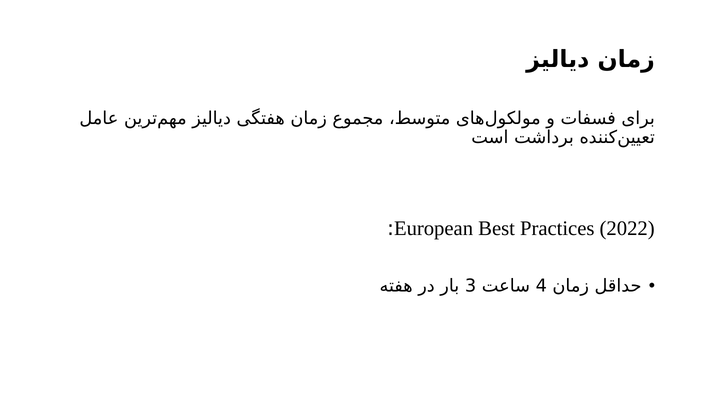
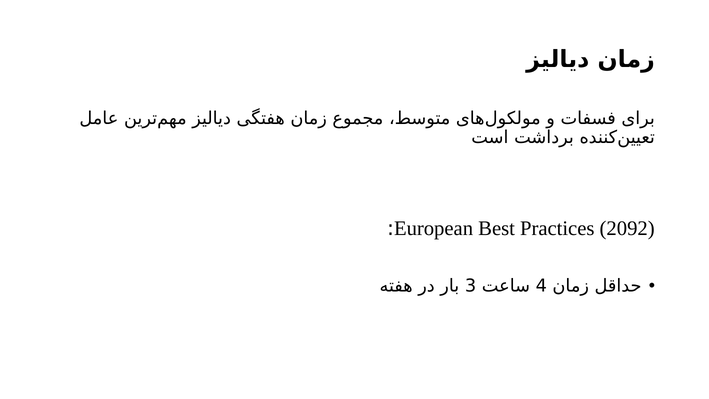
2022: 2022 -> 2092 (627, 228)
